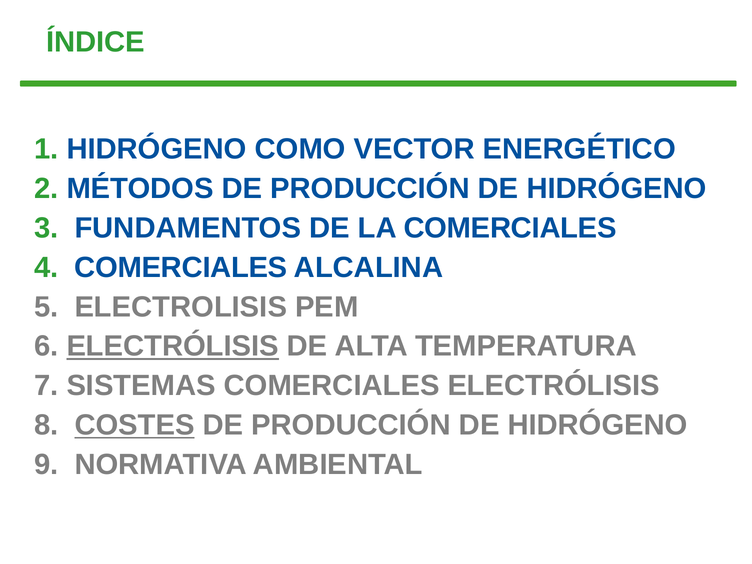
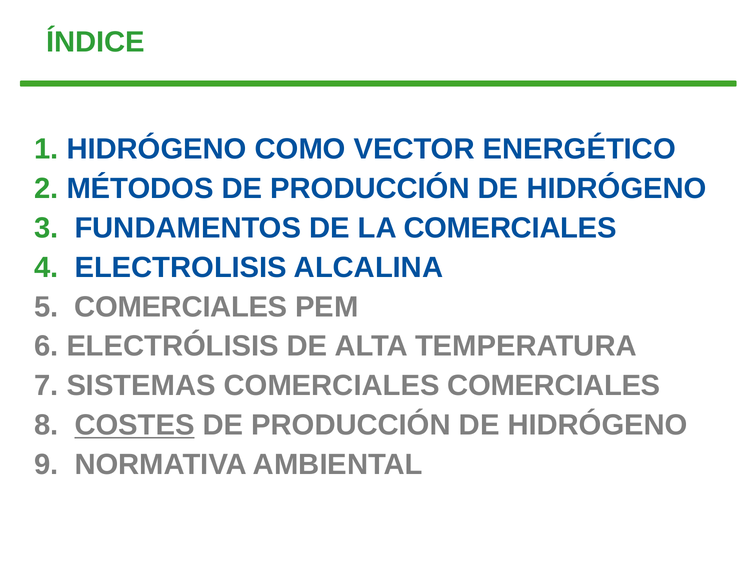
4 COMERCIALES: COMERCIALES -> ELECTROLISIS (181, 267)
5 ELECTROLISIS: ELECTROLISIS -> COMERCIALES (181, 307)
ELECTRÓLISIS underline: present -> none (173, 346)
COMERCIALES ELECTRÓLISIS: ELECTRÓLISIS -> COMERCIALES (554, 386)
